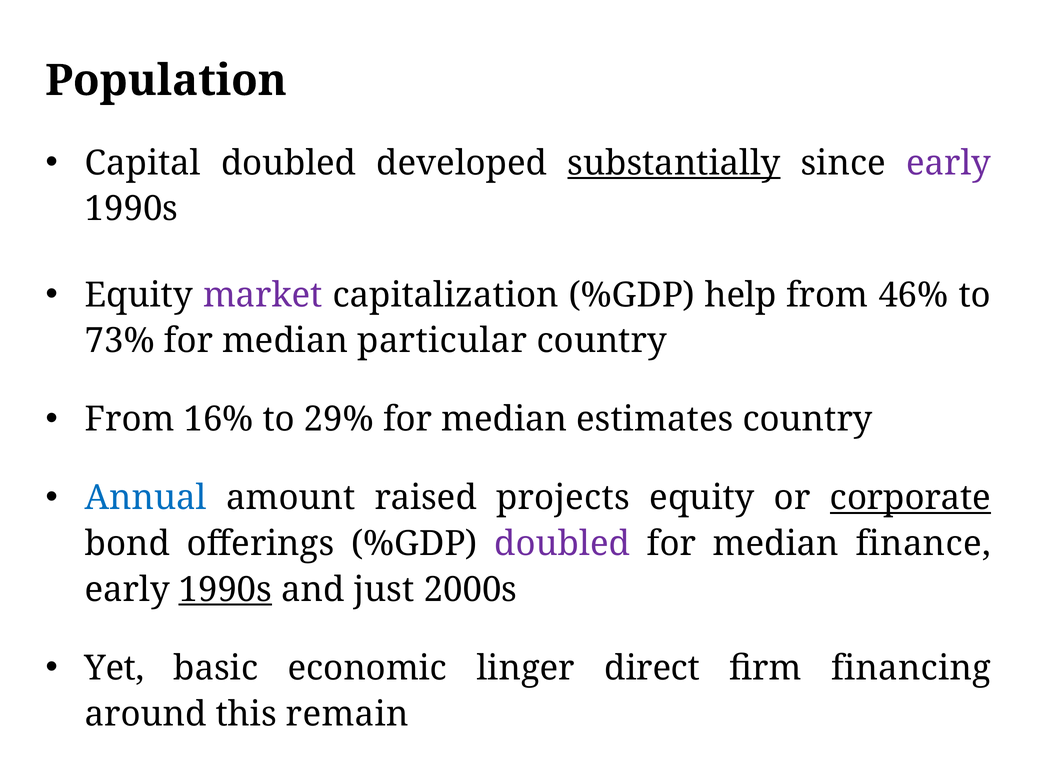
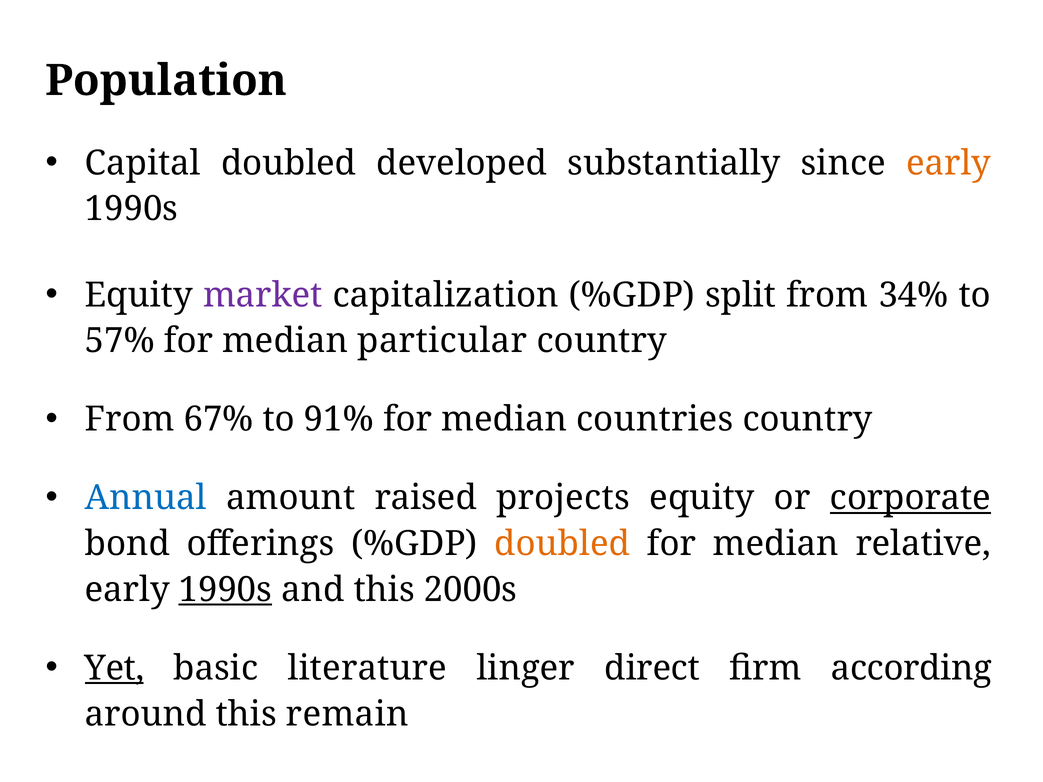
substantially underline: present -> none (674, 163)
early colour: purple -> orange (949, 163)
help: help -> split (741, 295)
46%: 46% -> 34% (913, 295)
73%: 73% -> 57% (120, 341)
16%: 16% -> 67% (219, 420)
29%: 29% -> 91% (339, 420)
estimates: estimates -> countries (655, 420)
doubled colour: purple -> orange (562, 544)
finance: finance -> relative (923, 544)
and just: just -> this (384, 590)
Yet underline: none -> present (114, 668)
economic: economic -> literature (367, 668)
financing: financing -> according (911, 668)
